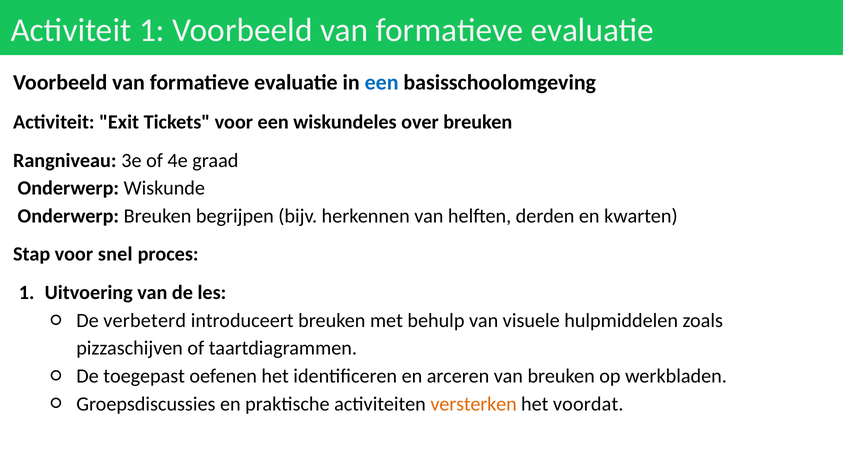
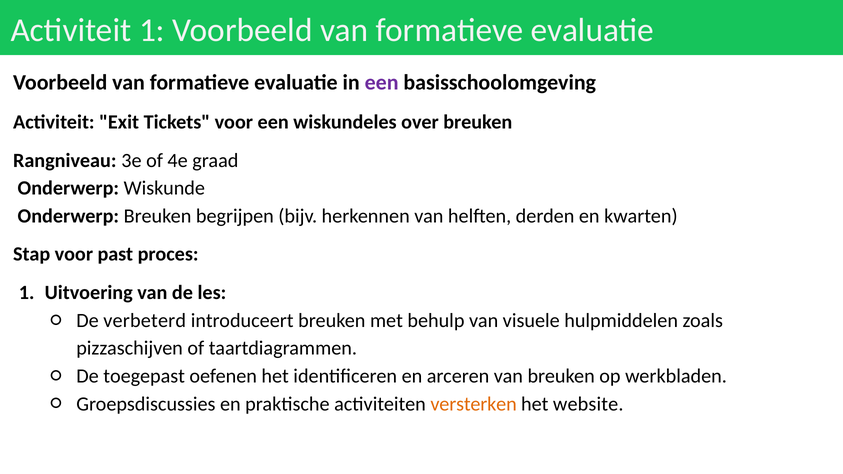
een colour: blue -> purple (382, 83)
snel: snel -> past (115, 254)
voordat: voordat -> website (588, 404)
